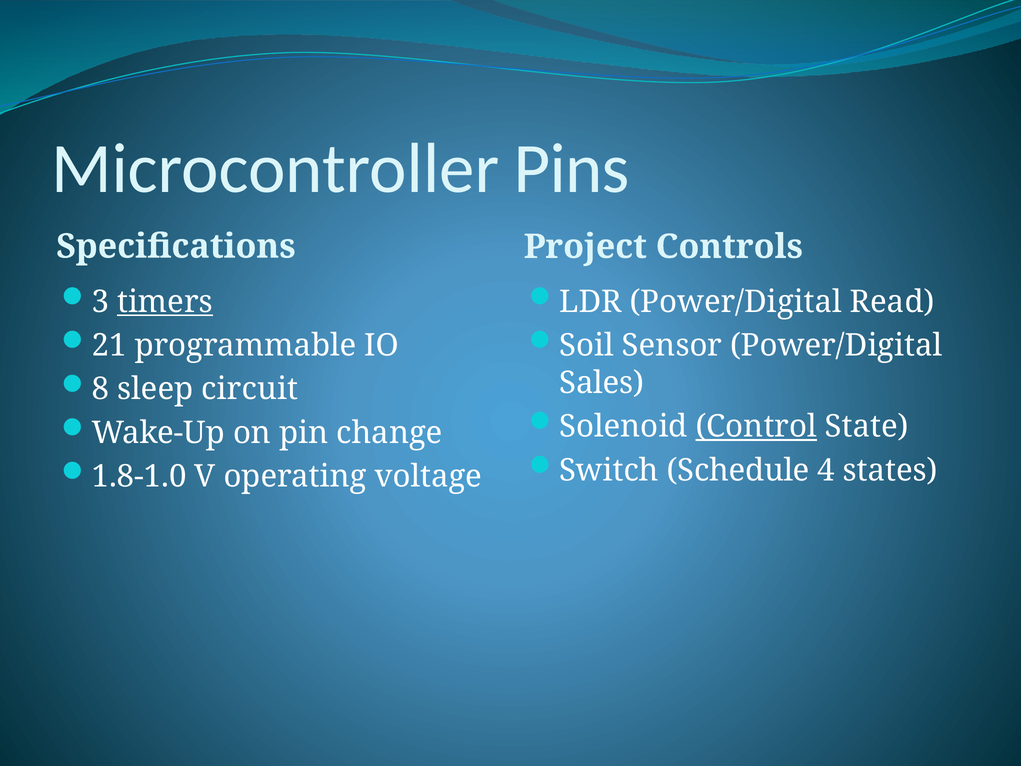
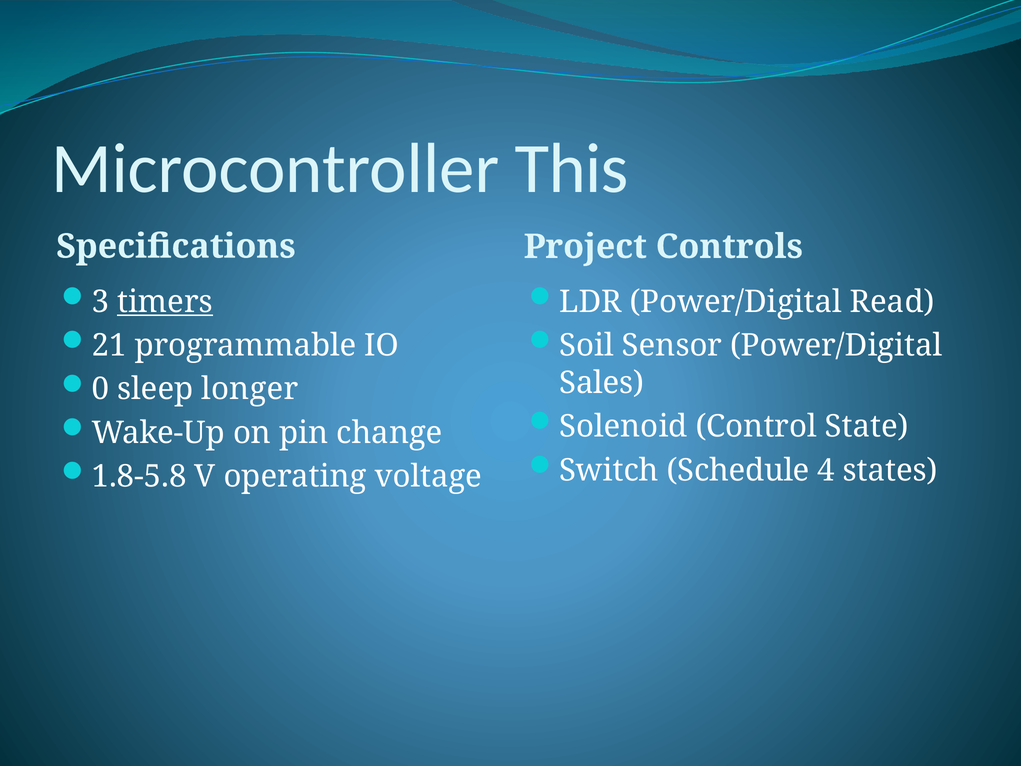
Pins: Pins -> This (572, 169)
8: 8 -> 0 (100, 389)
circuit: circuit -> longer (250, 389)
Control underline: present -> none (756, 426)
1.8-1.0: 1.8-1.0 -> 1.8-5.8 (139, 476)
